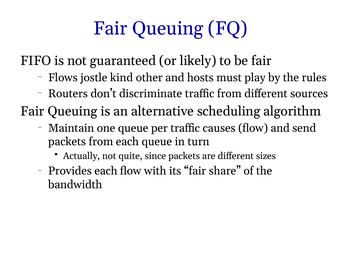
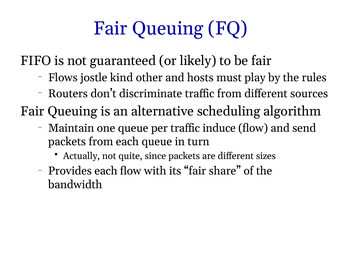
causes: causes -> induce (219, 128)
